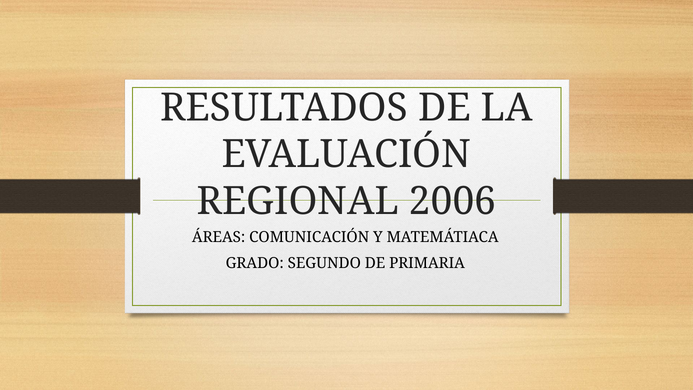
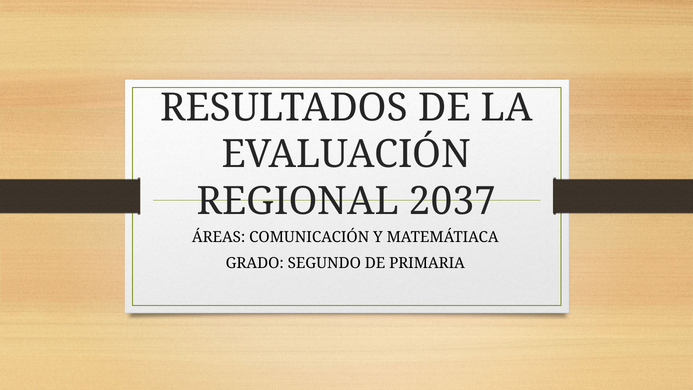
2006: 2006 -> 2037 (453, 201)
